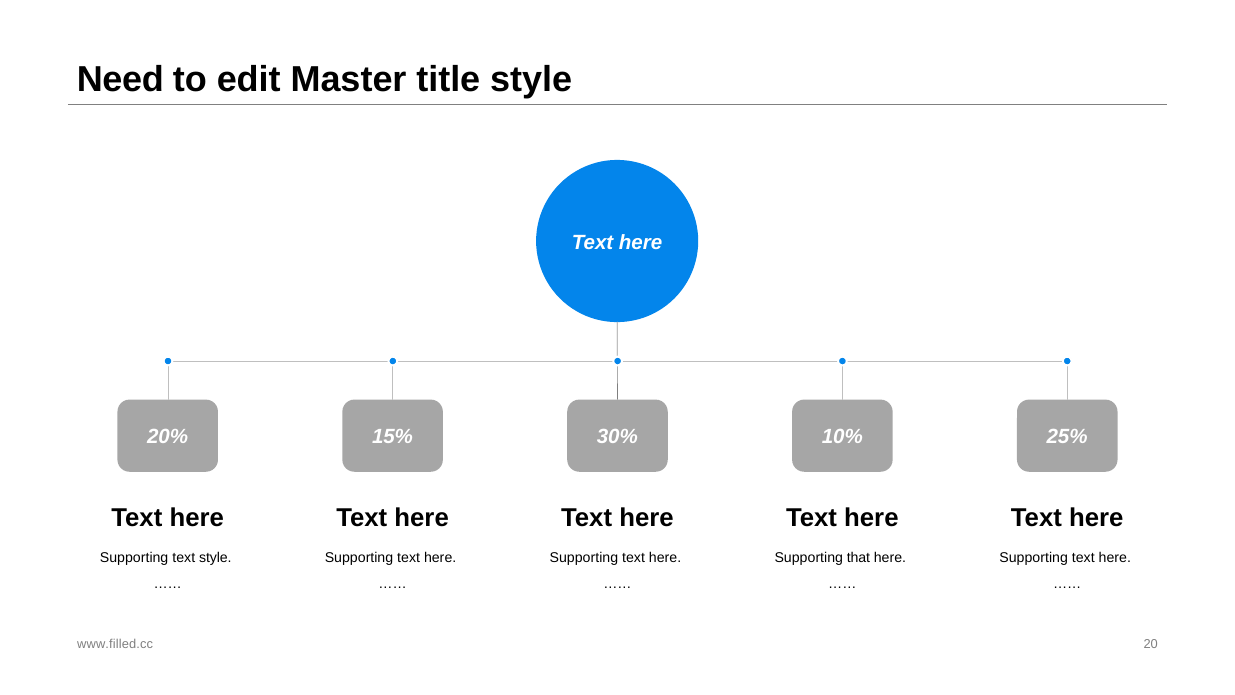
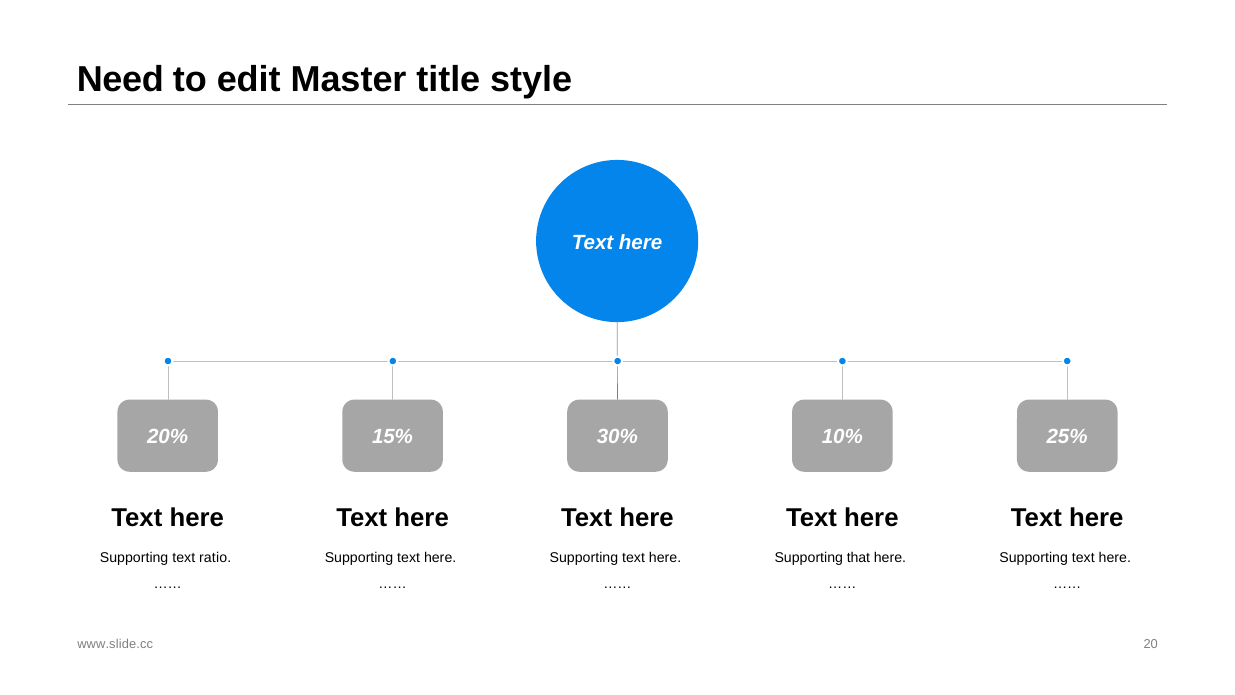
text style: style -> ratio (215, 558)
www.filled.cc: www.filled.cc -> www.slide.cc (115, 643)
